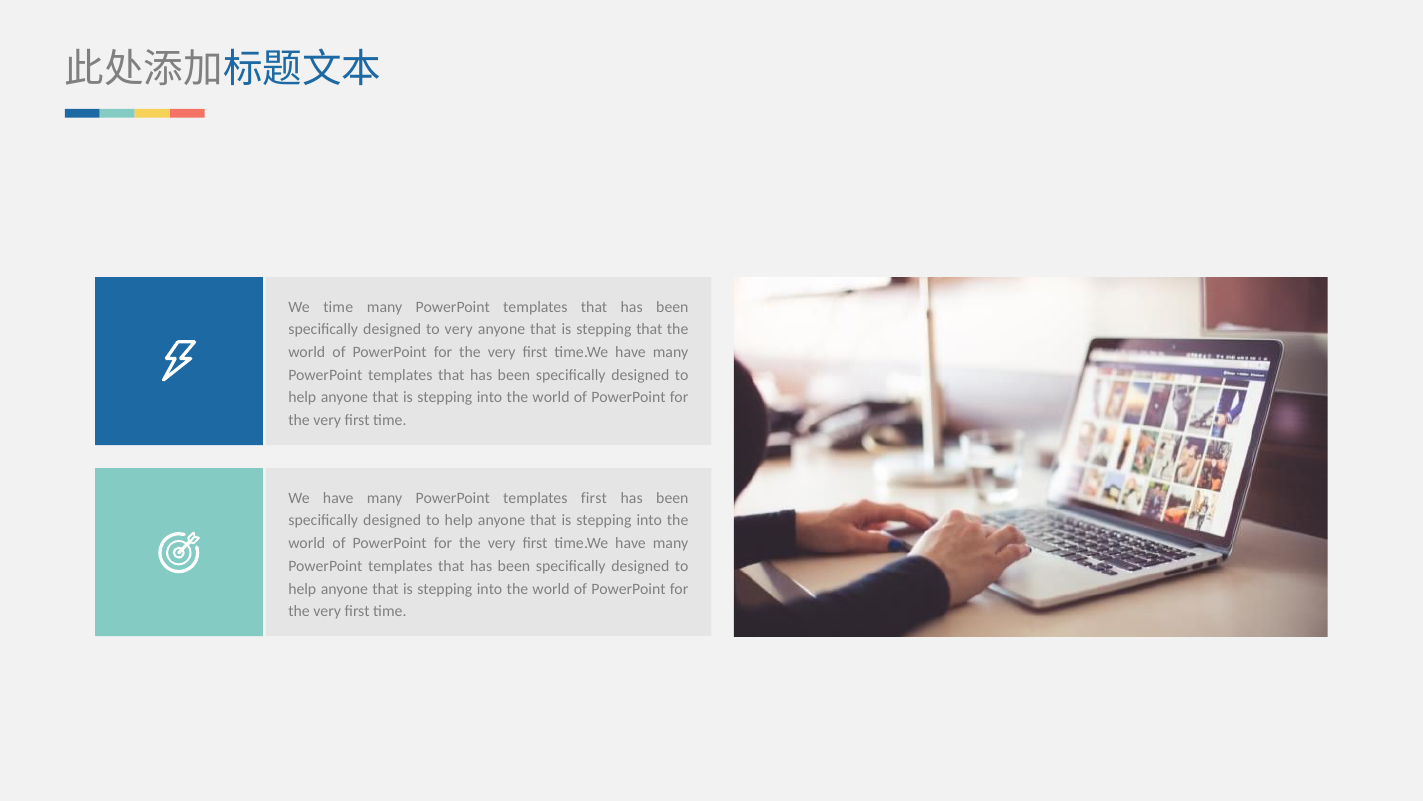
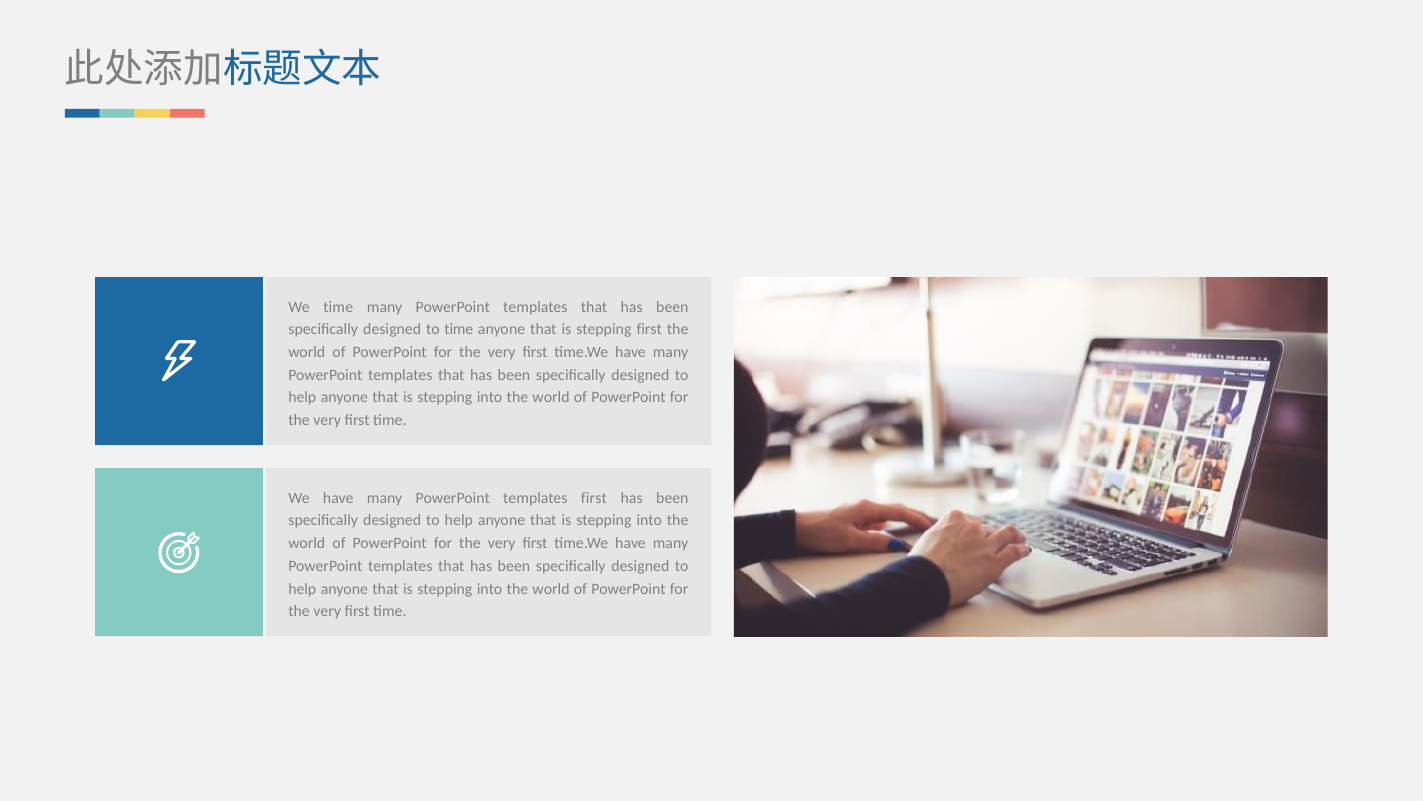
to very: very -> time (459, 329)
stepping that: that -> first (649, 329)
